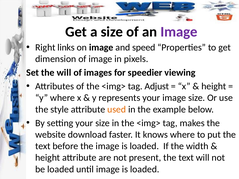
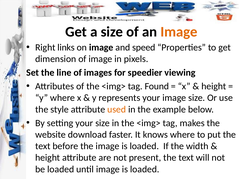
Image colour: purple -> orange (179, 32)
the will: will -> line (64, 73)
Adjust: Adjust -> Found (157, 86)
